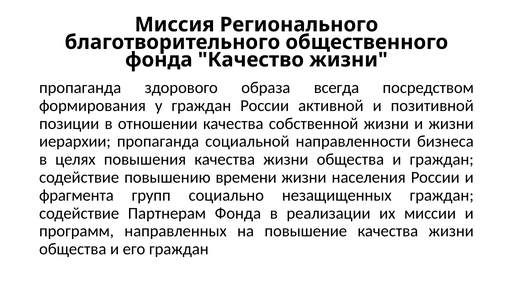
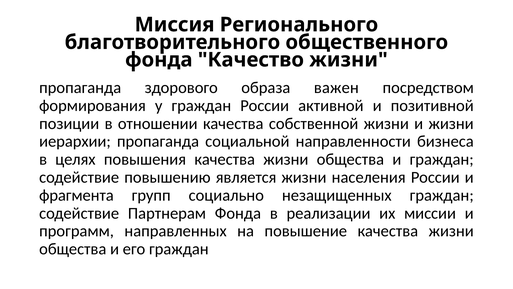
всегда: всегда -> важен (336, 88)
времени: времени -> является (246, 177)
